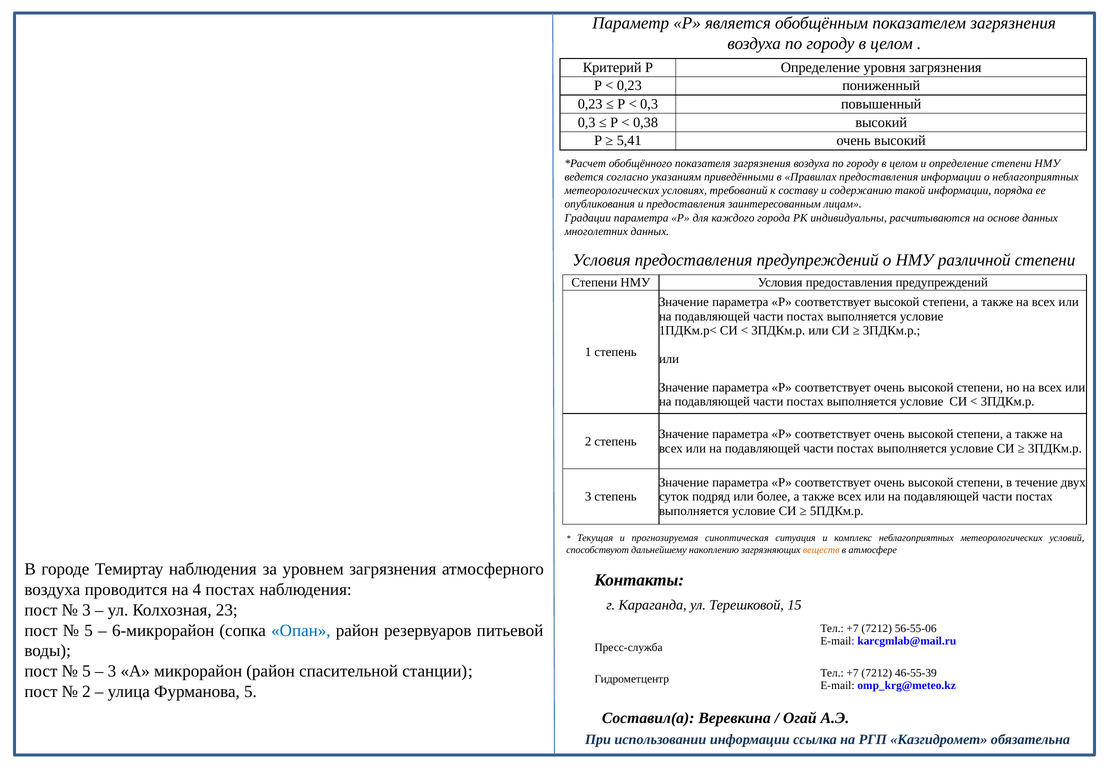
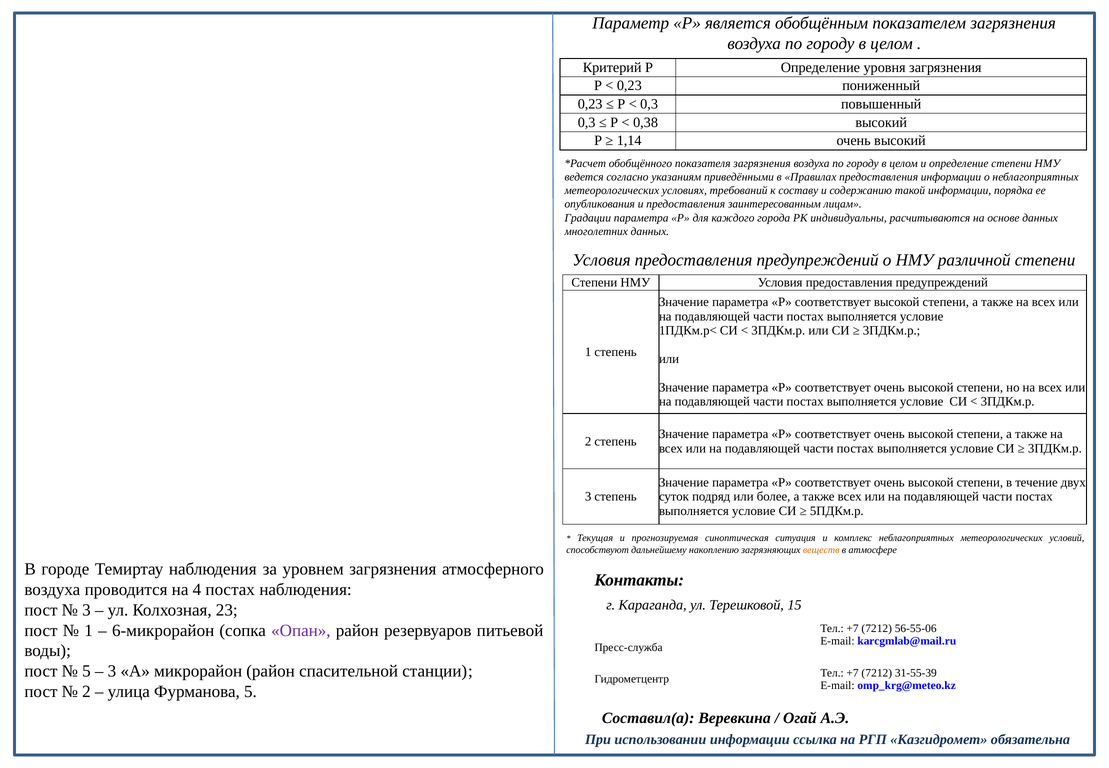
5,41: 5,41 -> 1,14 (629, 141)
5: 5 -> 1 (89, 630)
Опан colour: blue -> purple (301, 630)
46-55-39: 46-55-39 -> 31-55-39 (916, 673)
